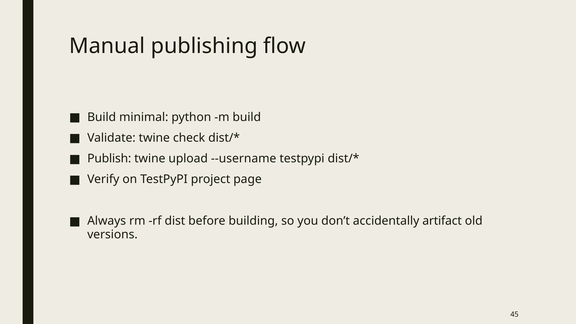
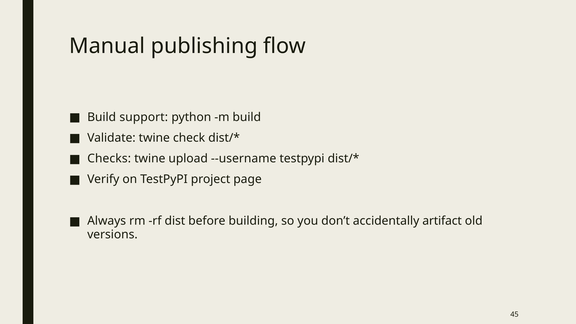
minimal: minimal -> support (144, 117)
Publish: Publish -> Checks (109, 159)
